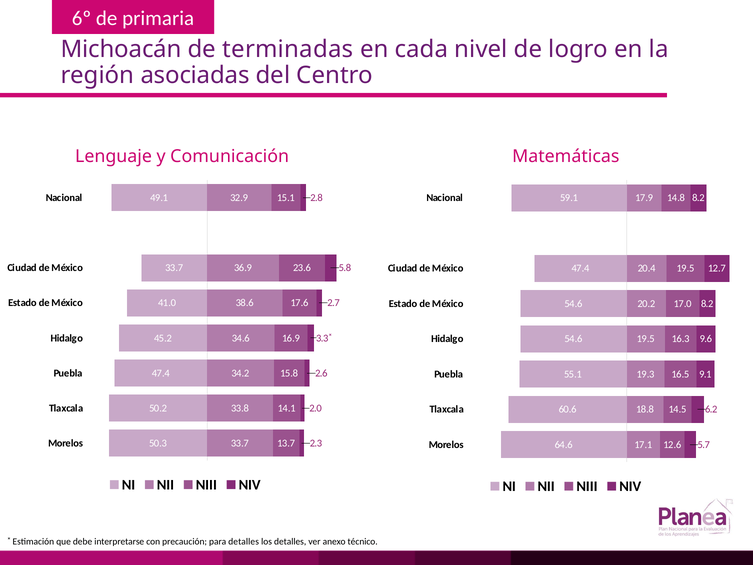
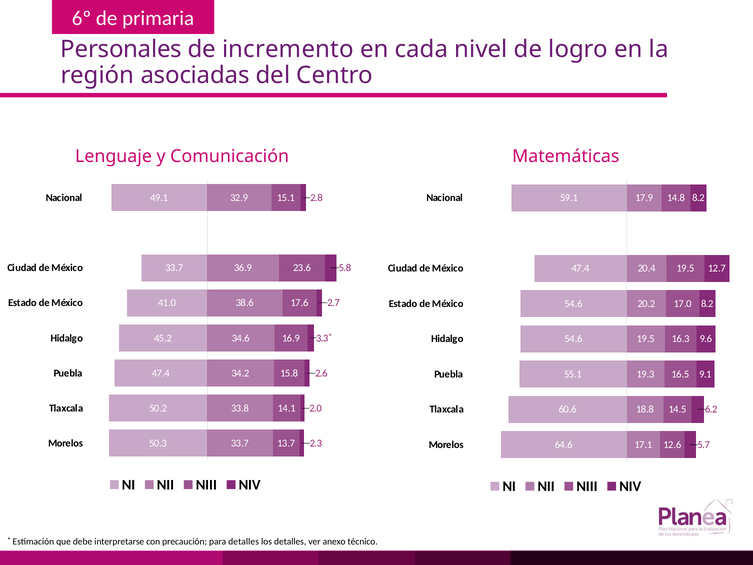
Michoacán: Michoacán -> Personales (121, 49)
terminadas: terminadas -> incremento (288, 49)
